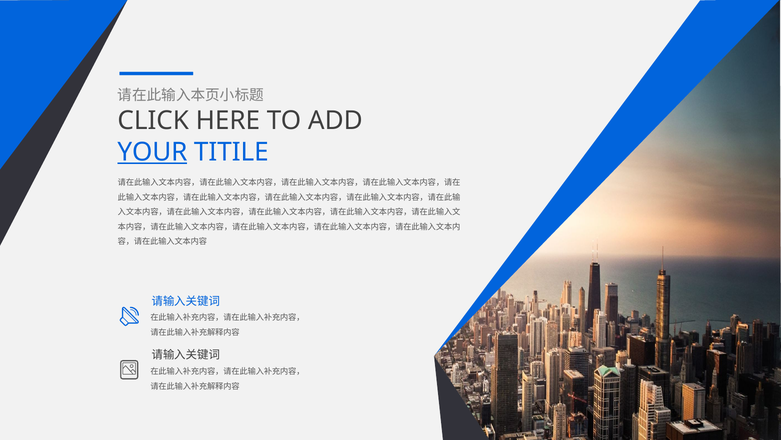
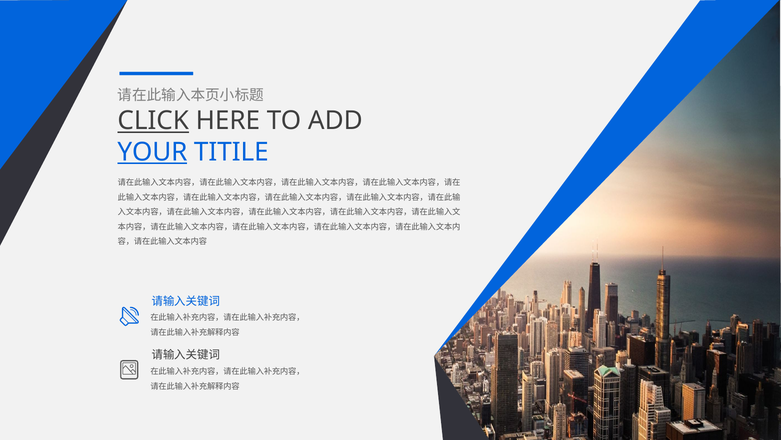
CLICK underline: none -> present (153, 121)
